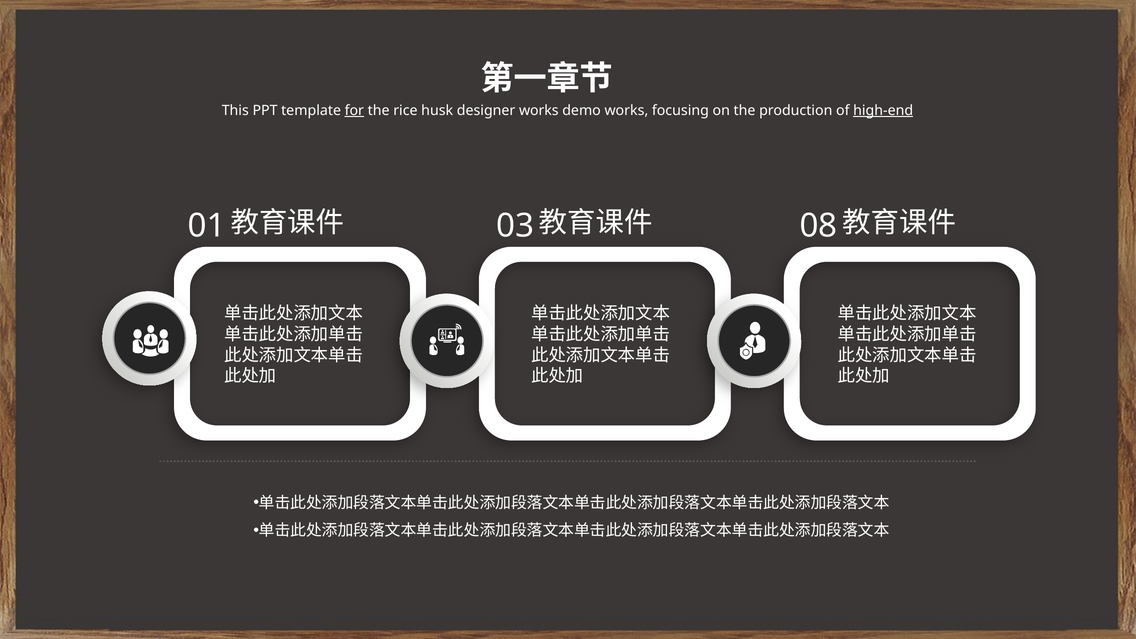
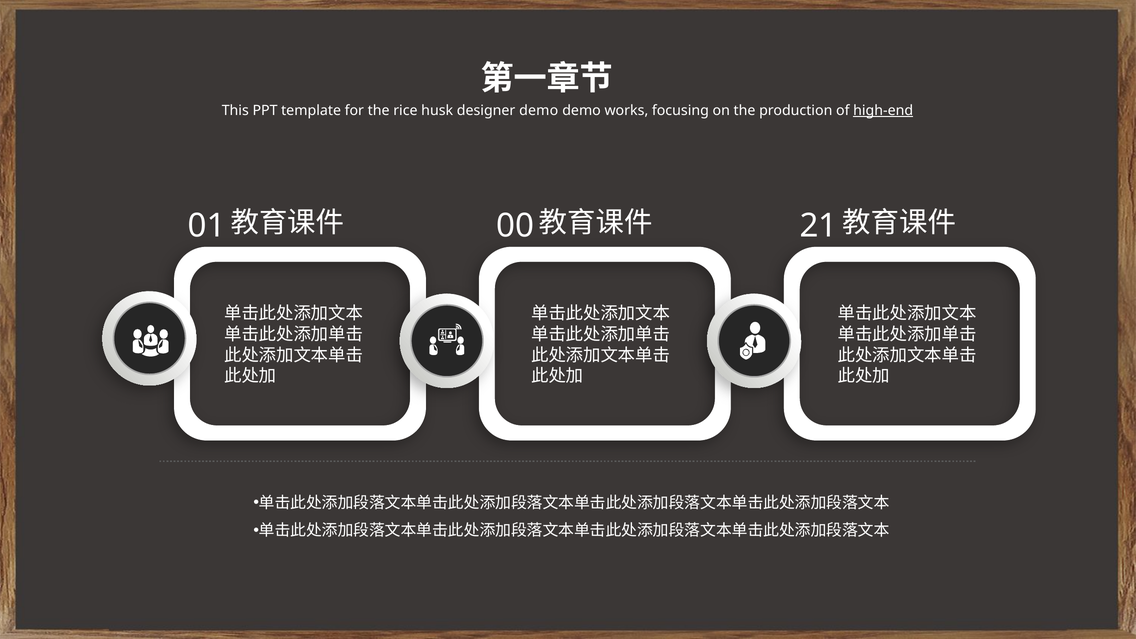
for underline: present -> none (354, 110)
designer works: works -> demo (539, 110)
03: 03 -> 00 (515, 226)
08: 08 -> 21 (819, 226)
